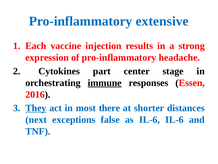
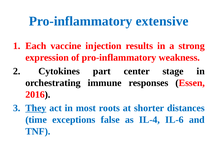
headache: headache -> weakness (179, 57)
immune underline: present -> none (105, 83)
there: there -> roots (109, 108)
next: next -> time (36, 119)
as IL-6: IL-6 -> IL-4 (150, 119)
